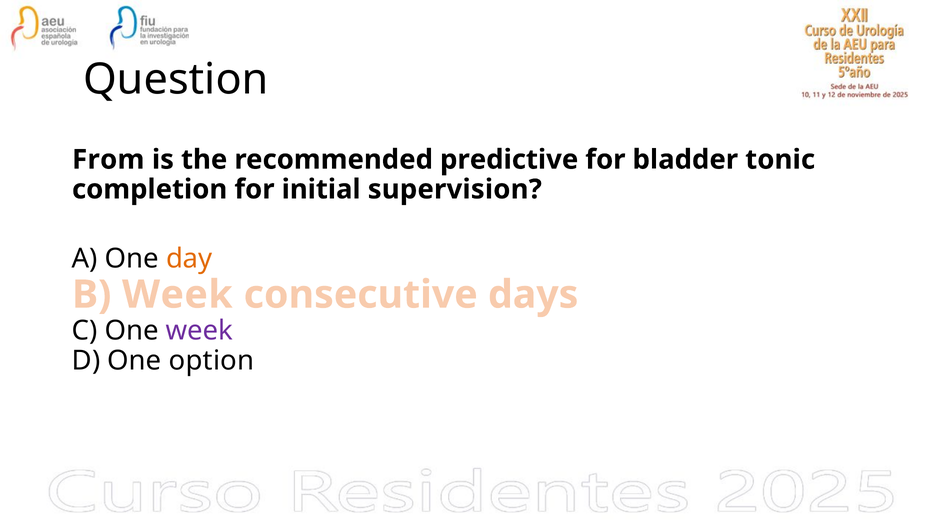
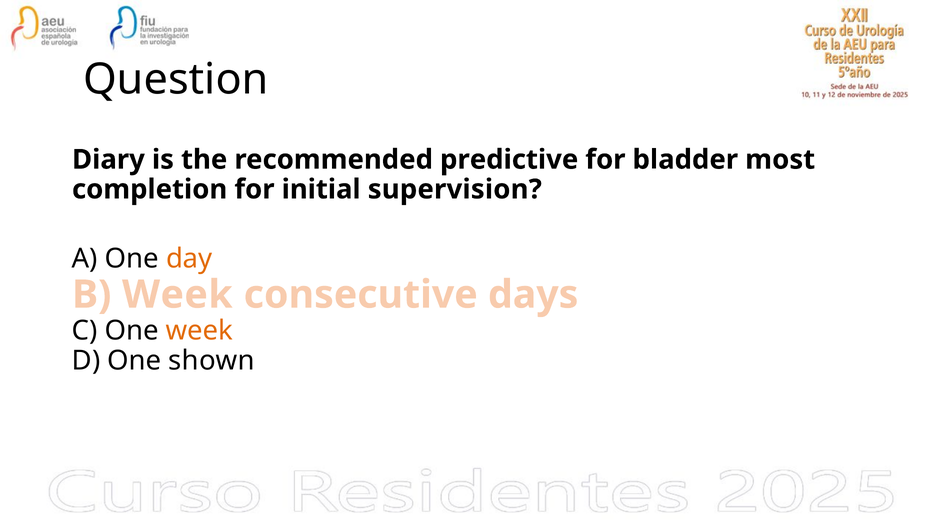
From: From -> Diary (108, 160)
tonic: tonic -> most (780, 160)
week colour: purple -> orange (199, 331)
option: option -> shown (212, 361)
